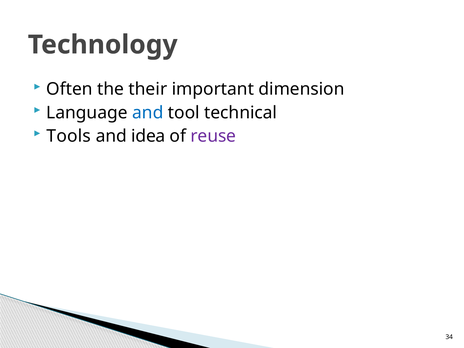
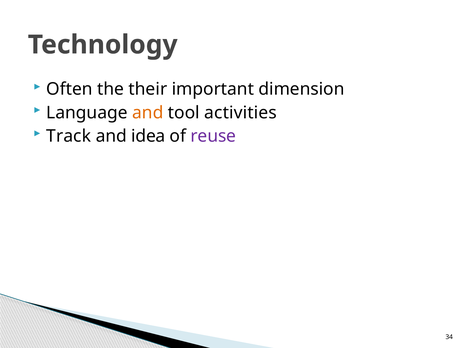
and colour: blue -> orange (148, 113)
technical: technical -> activities (241, 113)
Tools: Tools -> Track (69, 136)
